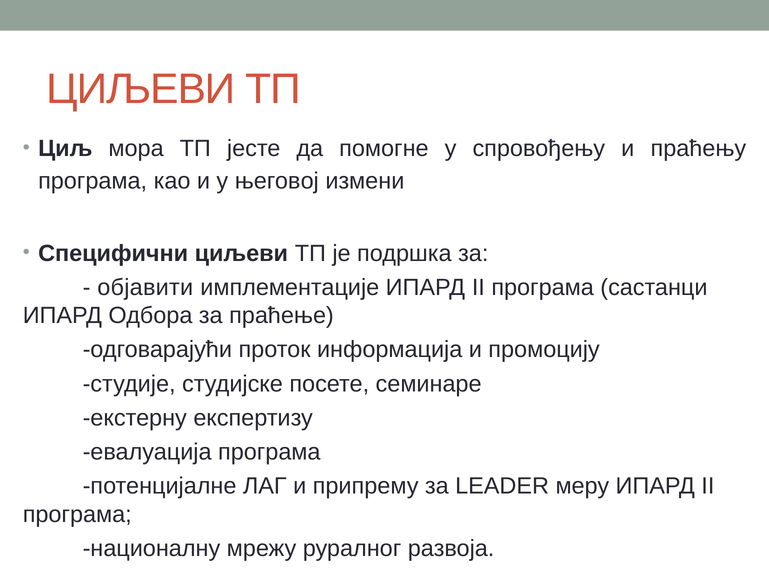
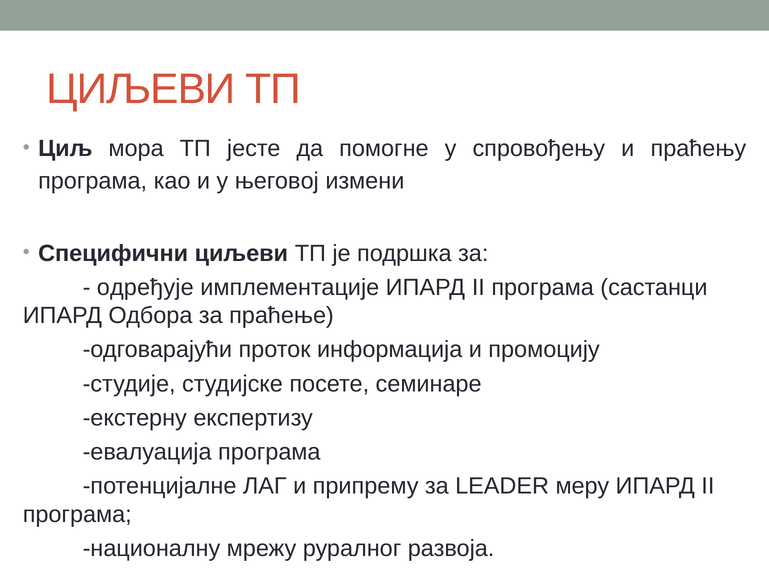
објавити: објавити -> одређује (145, 288)
